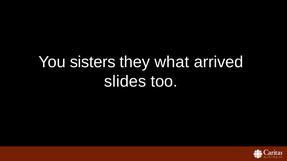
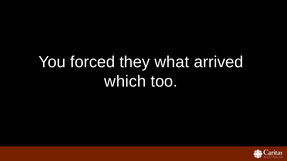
sisters: sisters -> forced (93, 62)
slides: slides -> which (125, 82)
